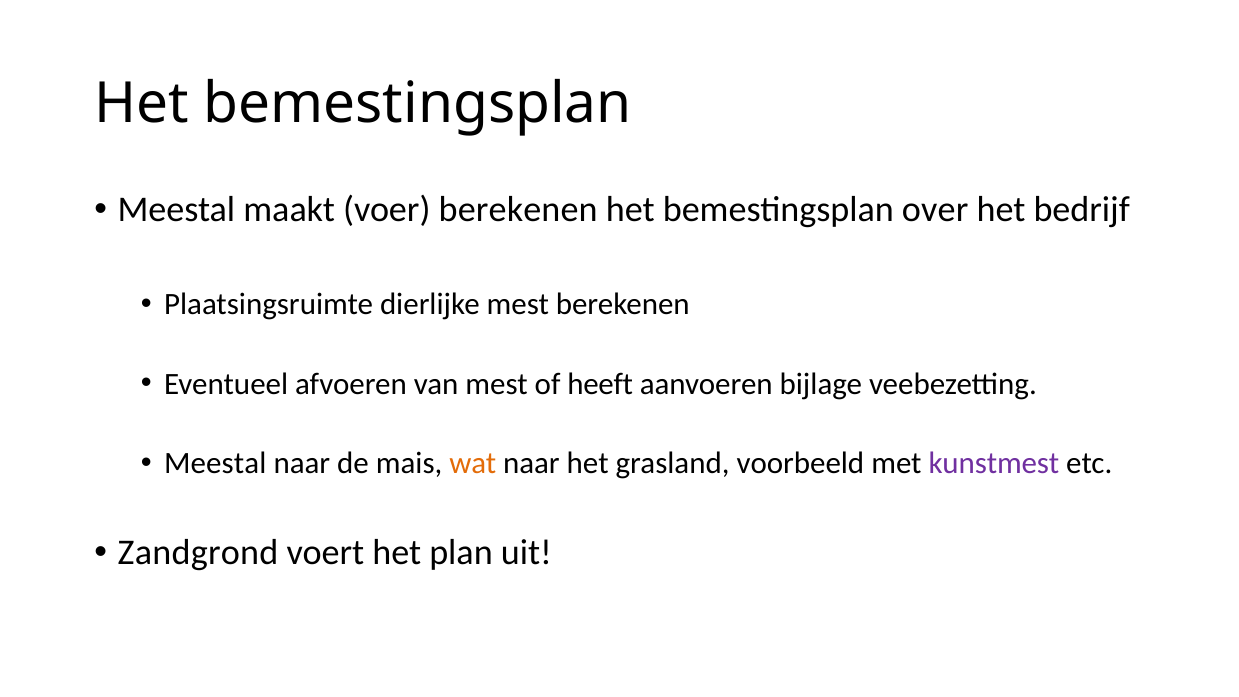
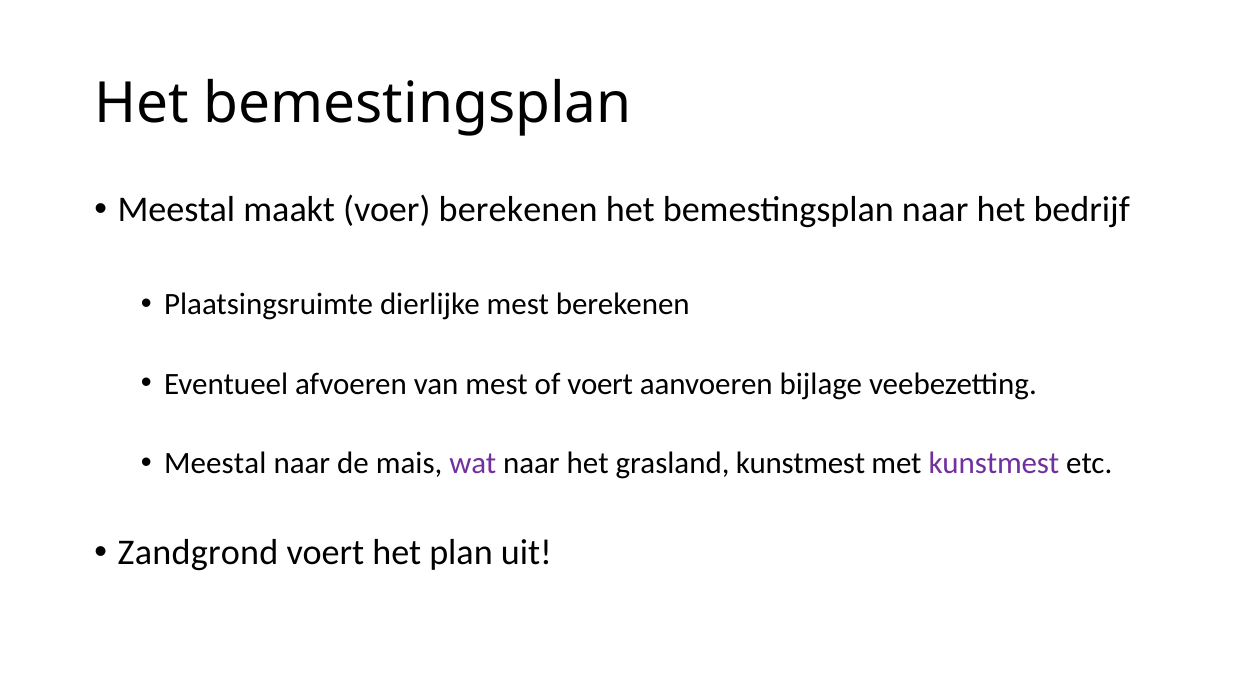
bemestingsplan over: over -> naar (935, 209)
of heeft: heeft -> voert (600, 384)
wat colour: orange -> purple (473, 464)
grasland voorbeeld: voorbeeld -> kunstmest (801, 464)
